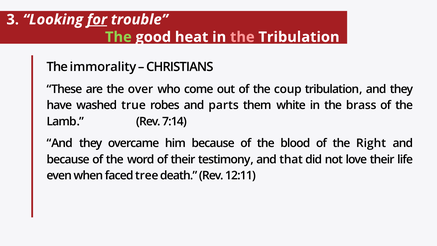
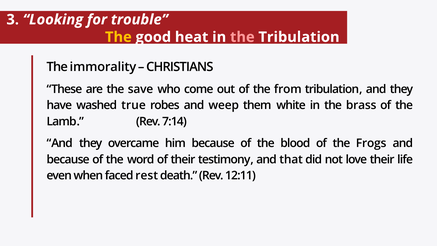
for underline: present -> none (97, 20)
The colour: light green -> yellow (118, 37)
over: over -> save (141, 89)
coup: coup -> from (288, 89)
parts: parts -> weep (224, 106)
Right: Right -> Frogs (371, 144)
tree: tree -> rest (147, 176)
